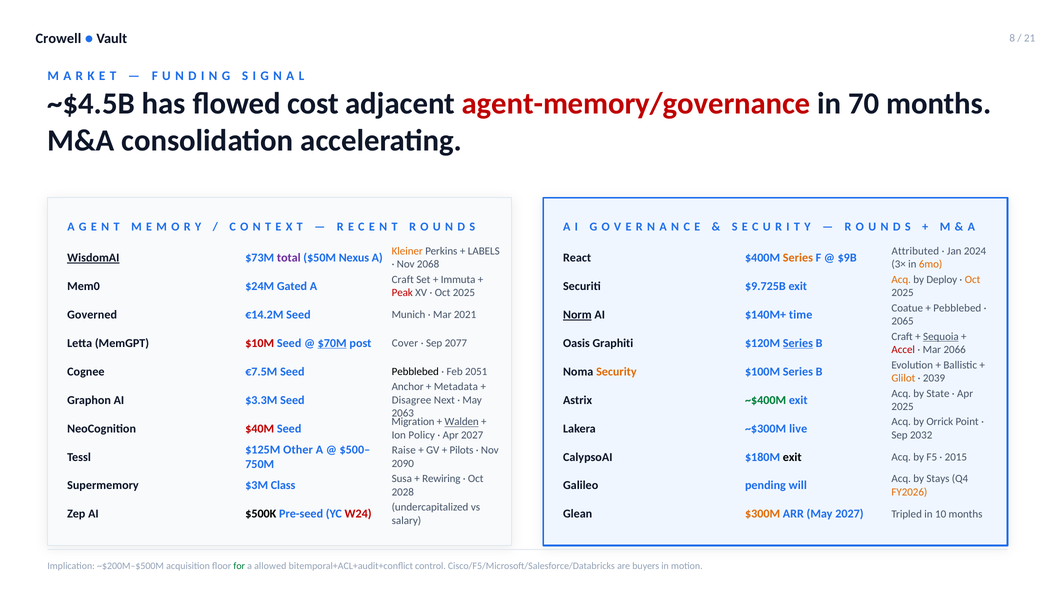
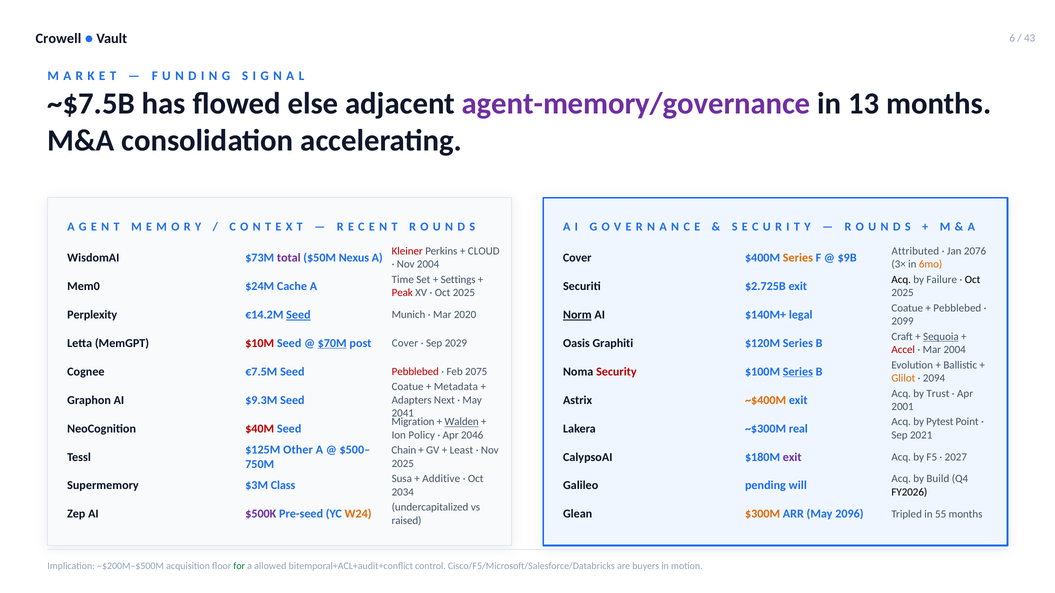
8: 8 -> 6 (1012, 38)
21: 21 -> 43 (1030, 38)
~$4.5B: ~$4.5B -> ~$7.5B (91, 104)
cost: cost -> else (313, 104)
agent-memory/governance colour: red -> purple (636, 104)
70: 70 -> 13 (864, 104)
Kleiner colour: orange -> red (407, 251)
LABELS: LABELS -> CLOUD (484, 251)
2024: 2024 -> 2076 (975, 251)
WisdomAI underline: present -> none (93, 258)
React: React -> Cover (577, 258)
Nov 2068: 2068 -> 2004 (428, 264)
Craft: Craft -> Time (403, 280)
Immuta: Immuta -> Settings (458, 280)
Acq colour: orange -> black (901, 280)
Deploy: Deploy -> Failure (942, 280)
Oct colour: orange -> black (973, 280)
Gated: Gated -> Cache (292, 286)
$9.725B: $9.725B -> $2.725B (765, 286)
Governed: Governed -> Perplexity (92, 315)
Seed underline: none -> present (298, 315)
2021: 2021 -> 2020 (465, 315)
time: time -> legal (801, 315)
2065: 2065 -> 2099 (903, 321)
2077: 2077 -> 2029 (456, 343)
Series underline: present -> none (798, 343)
Mar 2066: 2066 -> 2004 (955, 350)
Pebblebed colour: black -> red (415, 372)
2051: 2051 -> 2075 (476, 372)
Security colour: orange -> red (616, 372)
Series underline: none -> present (798, 372)
2039: 2039 -> 2094 (934, 378)
Anchor: Anchor -> Coatue (408, 387)
State: State -> Trust (938, 394)
$3.3M: $3.3M -> $9.3M (261, 400)
~$400M colour: green -> orange (766, 400)
Disagree: Disagree -> Adapters (412, 400)
2025: 2025 -> 2001 (903, 407)
2063: 2063 -> 2041 (403, 414)
Orrick: Orrick -> Pytest (940, 422)
live: live -> real (798, 429)
Apr 2027: 2027 -> 2046 (472, 435)
2032: 2032 -> 2021 (921, 435)
Raise: Raise -> Chain (404, 451)
Pilots: Pilots -> Least (461, 451)
exit colour: black -> purple (792, 457)
2015: 2015 -> 2027 (956, 457)
2090: 2090 -> 2025 (403, 464)
Rewiring: Rewiring -> Additive (441, 479)
Stays: Stays -> Build (938, 479)
2028: 2028 -> 2034 (403, 492)
FY2026 colour: orange -> black (909, 492)
$500K colour: black -> purple (261, 514)
W24 colour: red -> orange (358, 514)
May 2027: 2027 -> 2096 (849, 514)
10: 10 -> 55 (941, 514)
salary: salary -> raised (406, 521)
